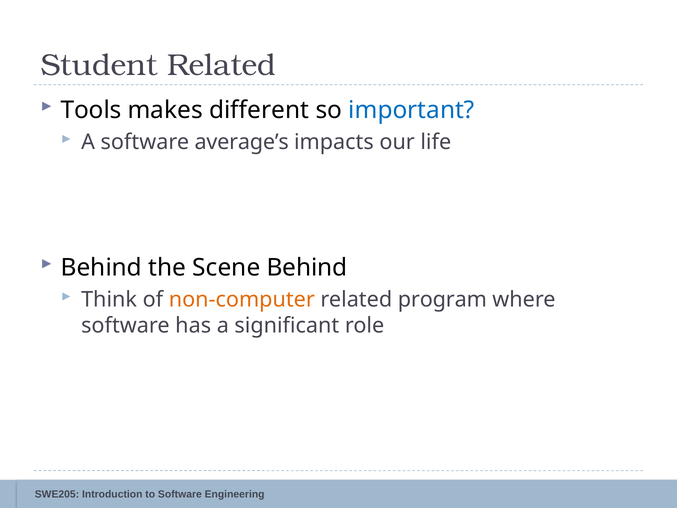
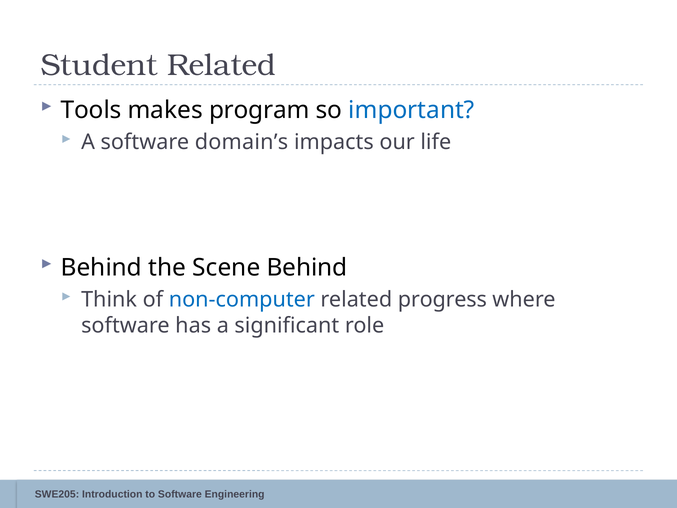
different: different -> program (259, 110)
average’s: average’s -> domain’s (241, 142)
non-computer colour: orange -> blue (242, 300)
program: program -> progress (442, 300)
